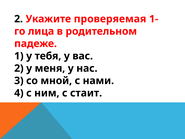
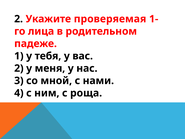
стаит: стаит -> роща (86, 93)
